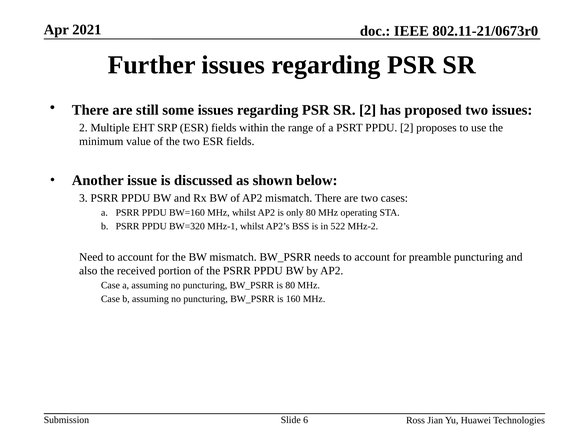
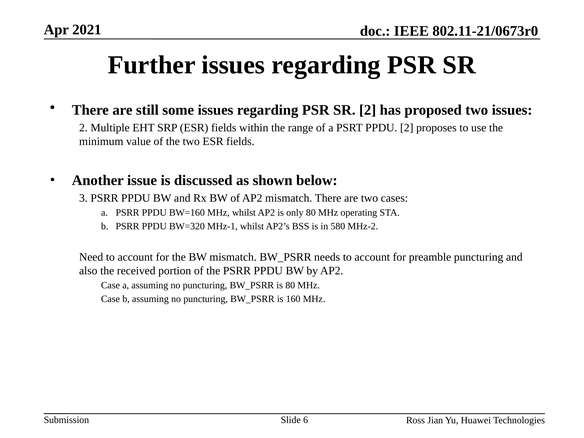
522: 522 -> 580 (338, 226)
